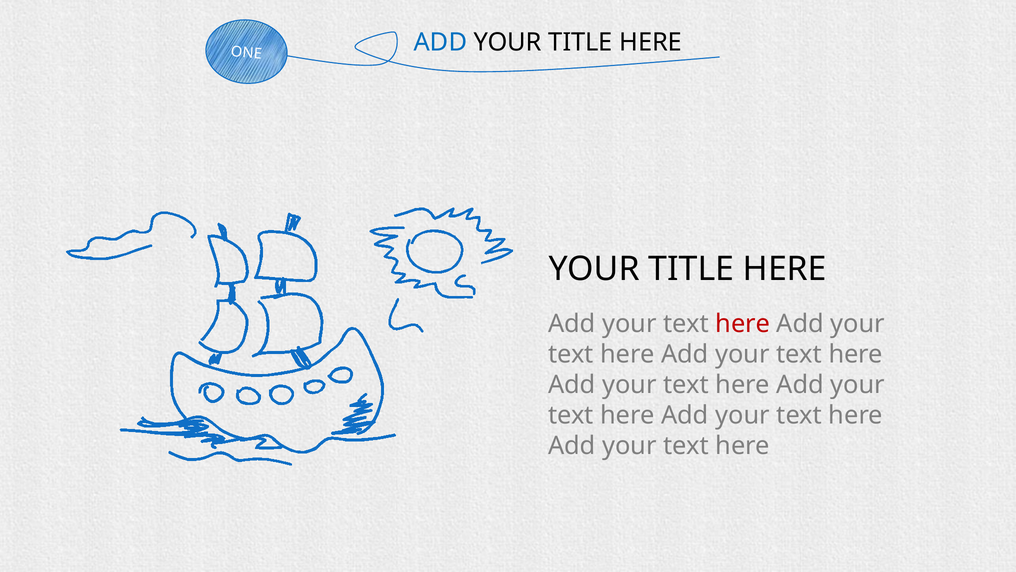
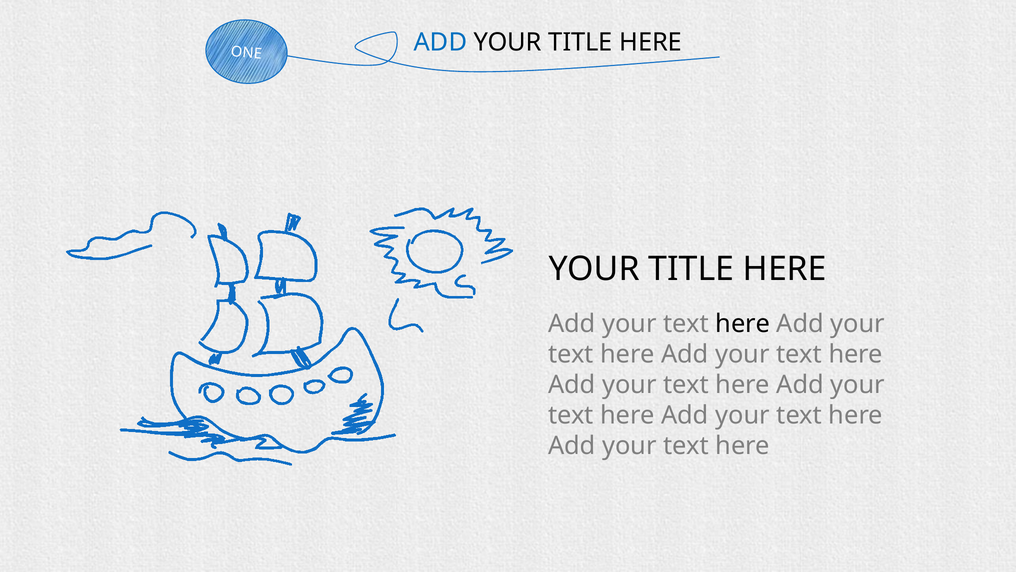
here colour: red -> black (743, 323)
